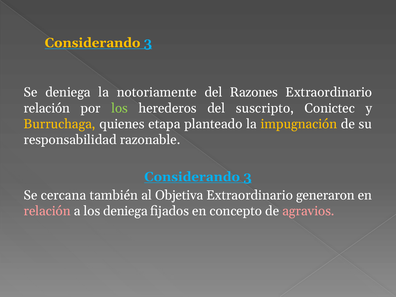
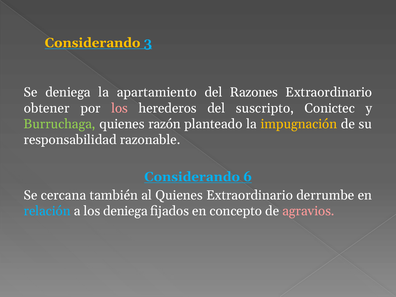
notoriamente: notoriamente -> apartamiento (157, 92)
relación: relación -> obtener (47, 108)
los colour: light green -> pink (120, 108)
Burruchaga colour: yellow -> light green (60, 124)
etapa: etapa -> razón (165, 124)
3: 3 -> 6 (248, 177)
al Objetiva: Objetiva -> Quienes (179, 195)
generaron: generaron -> derrumbe (325, 195)
relación colour: pink -> light blue (47, 211)
